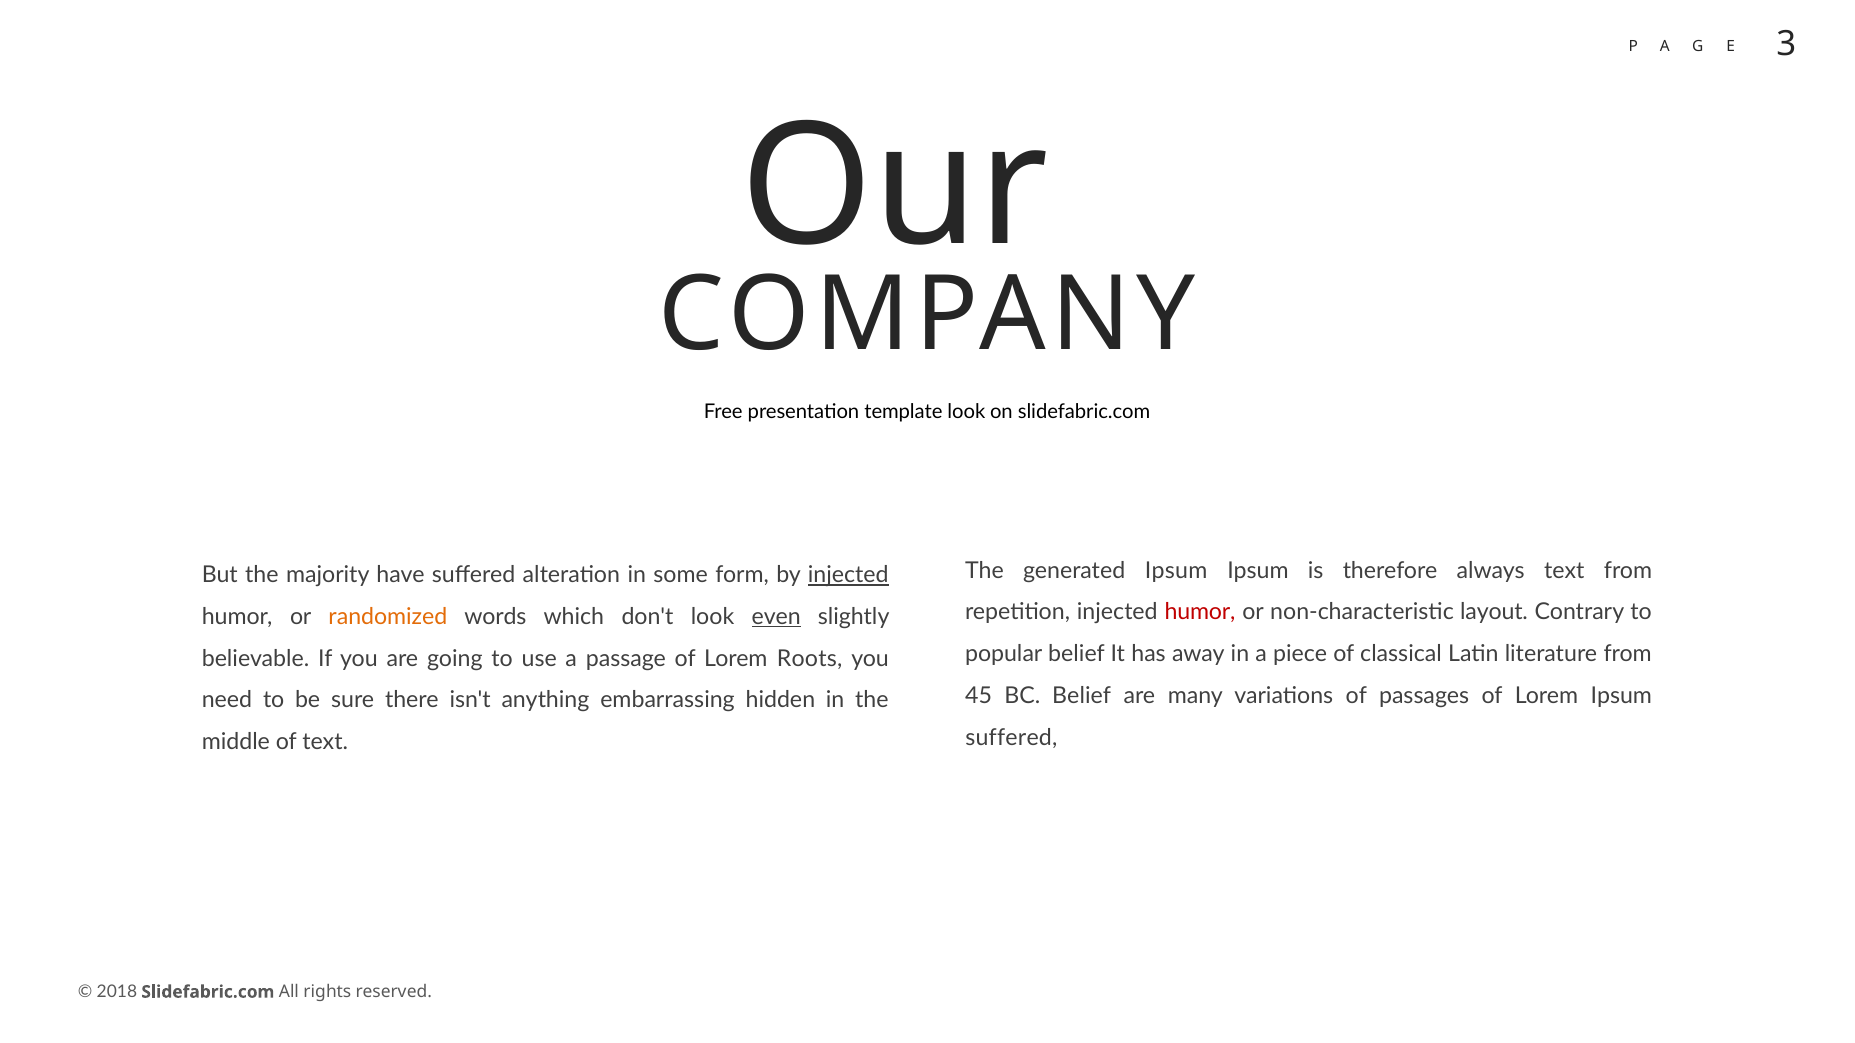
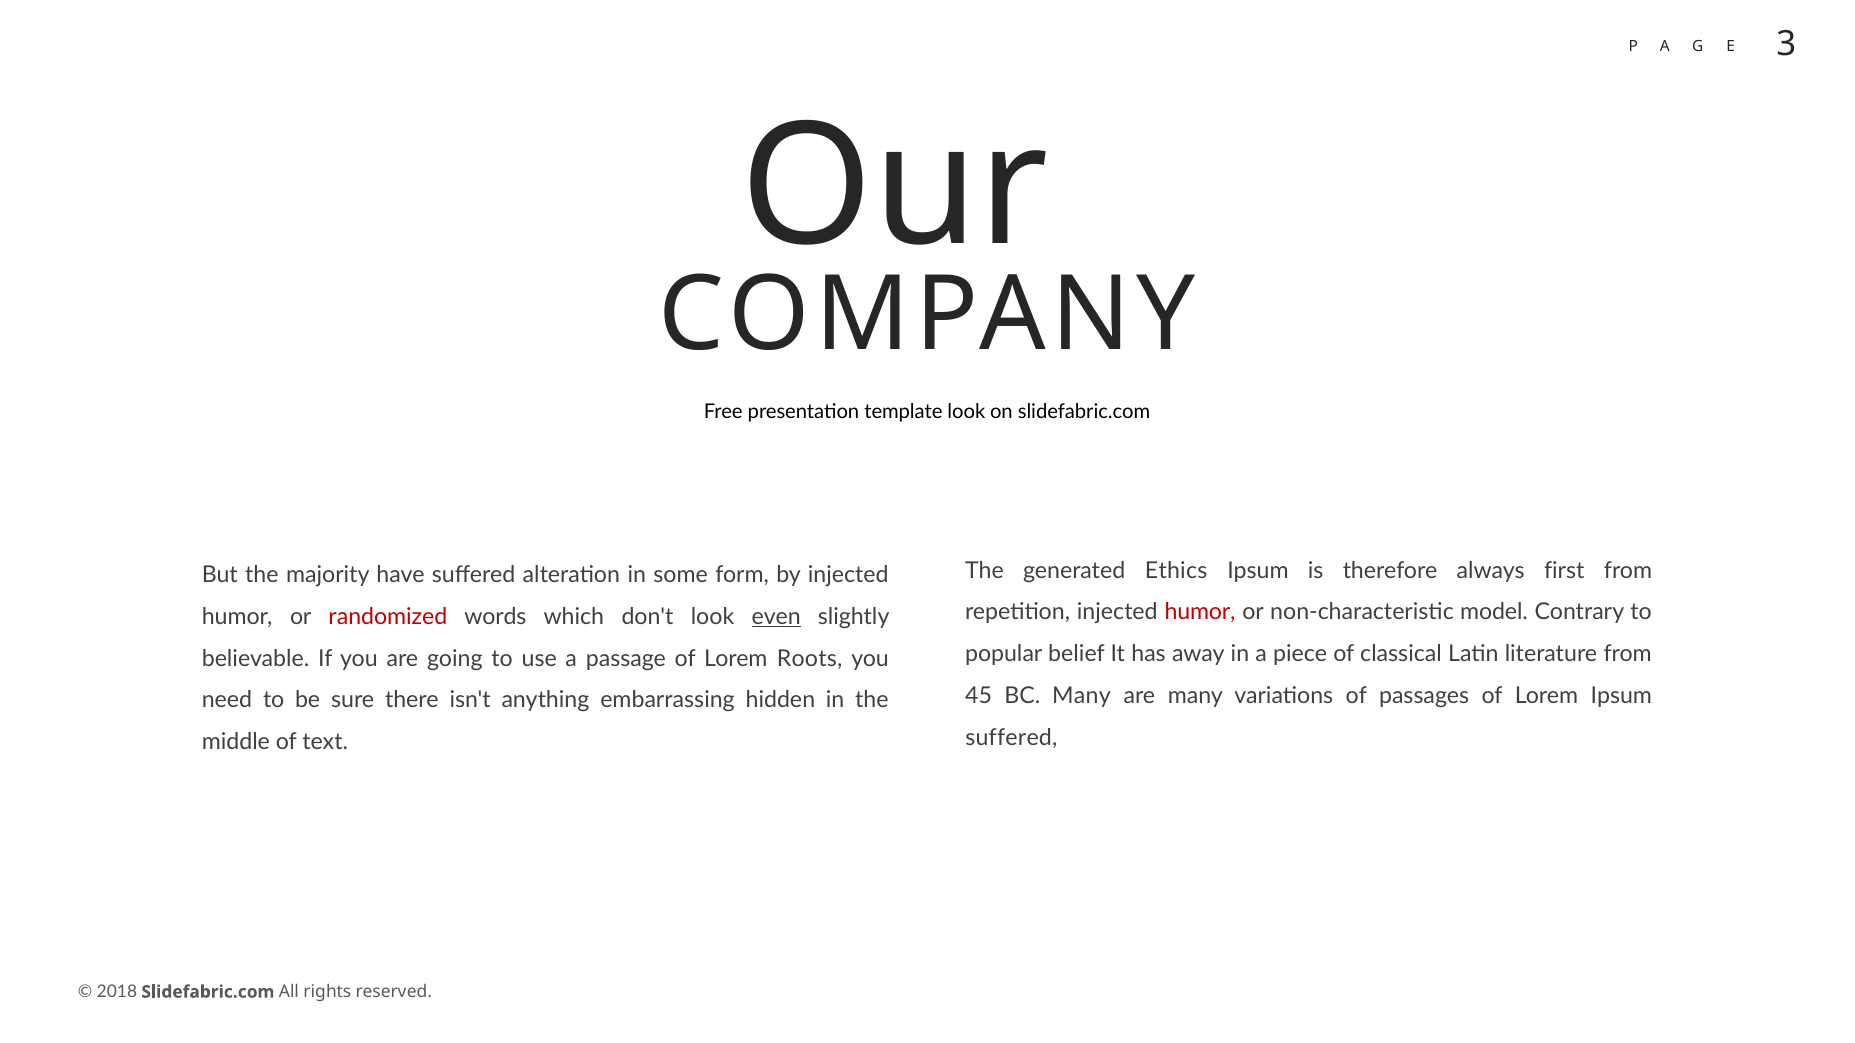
generated Ipsum: Ipsum -> Ethics (1176, 571)
always text: text -> first (1564, 571)
injected underline: present -> none (848, 575)
layout: layout -> model (1494, 612)
randomized colour: orange -> red (388, 617)
BC Belief: Belief -> Many (1082, 696)
